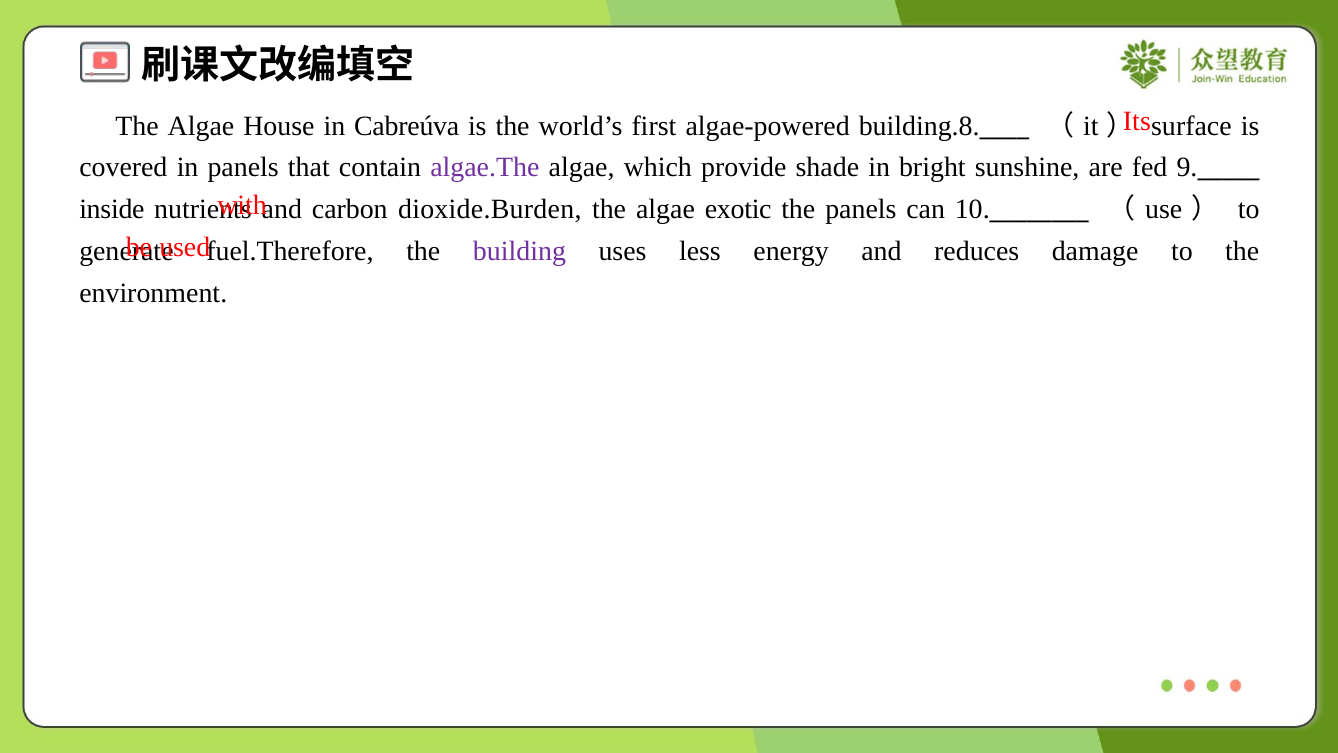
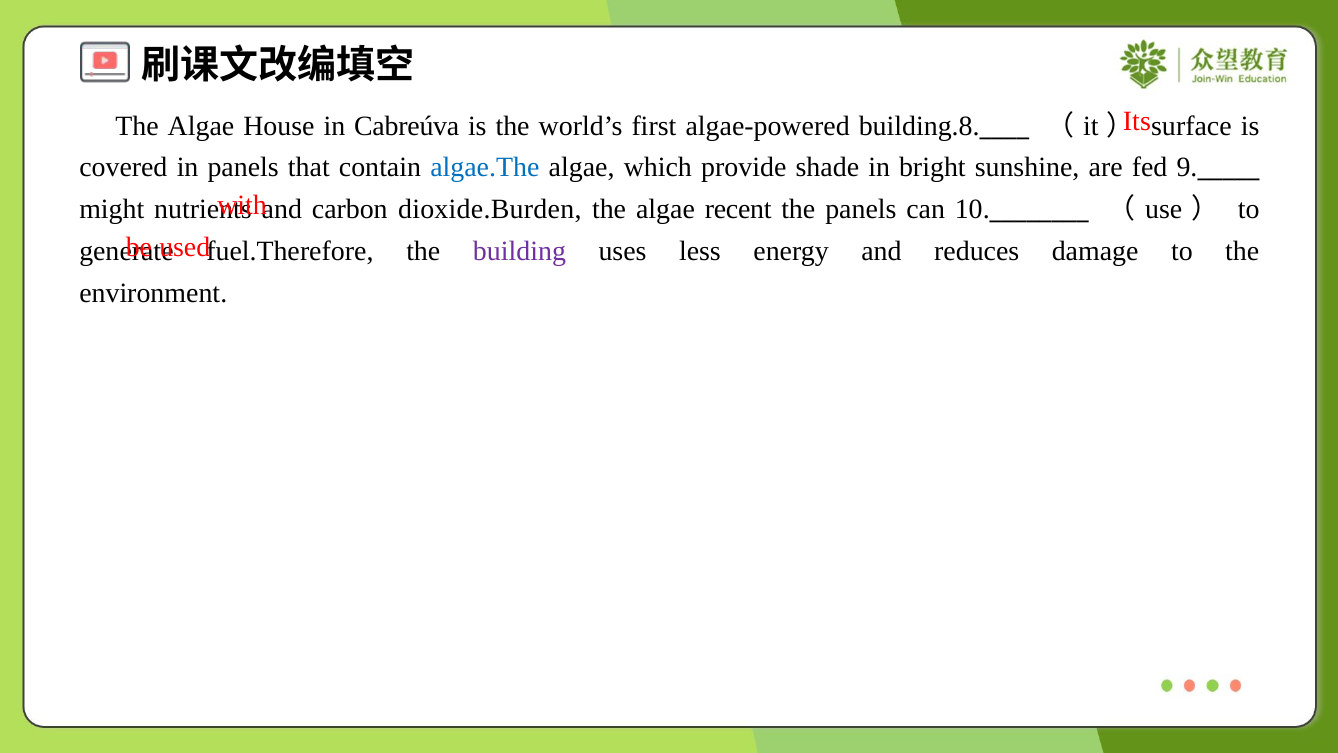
algae.The colour: purple -> blue (485, 168)
inside: inside -> might (112, 209)
exotic: exotic -> recent (738, 209)
